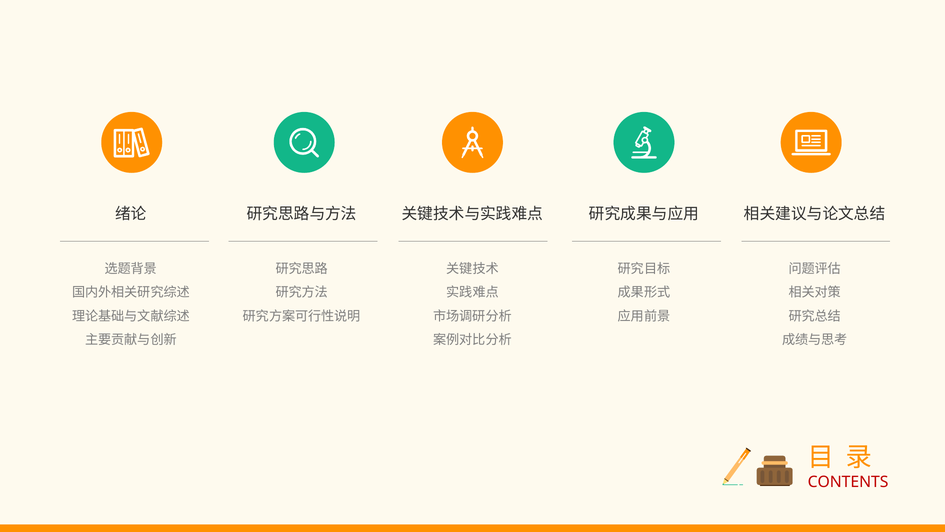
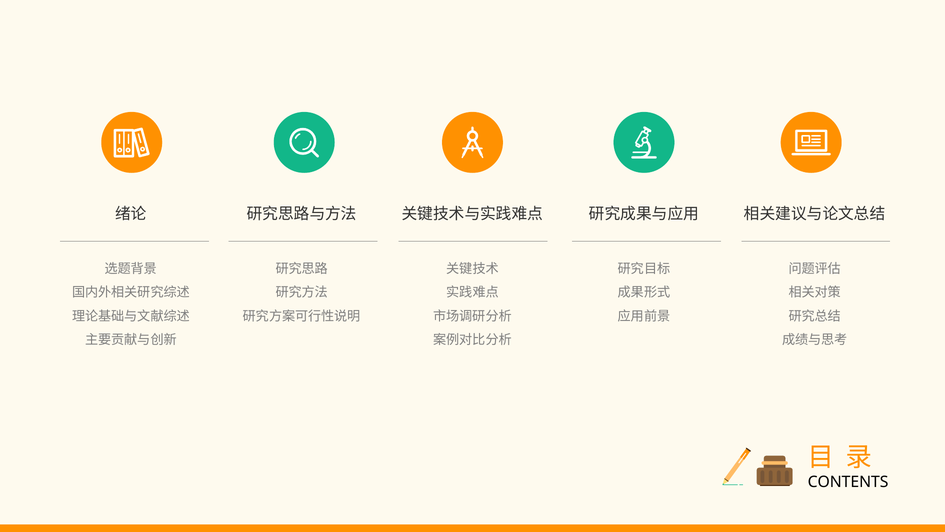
CONTENTS colour: red -> black (848, 482)
